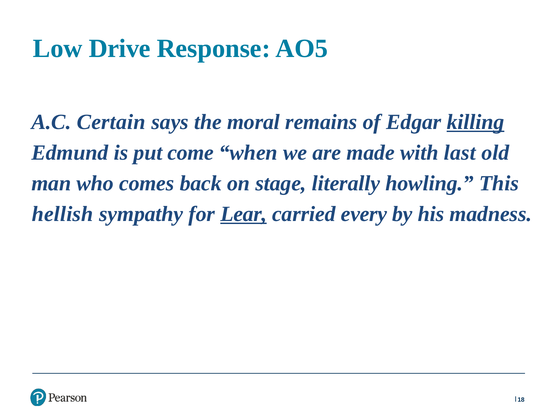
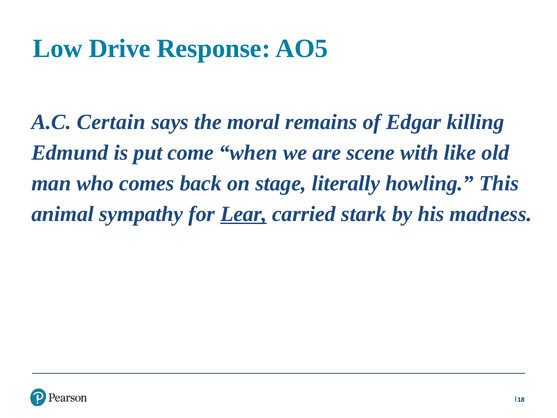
killing underline: present -> none (476, 122)
made: made -> scene (371, 153)
last: last -> like (460, 153)
hellish: hellish -> animal (63, 214)
every: every -> stark (364, 214)
